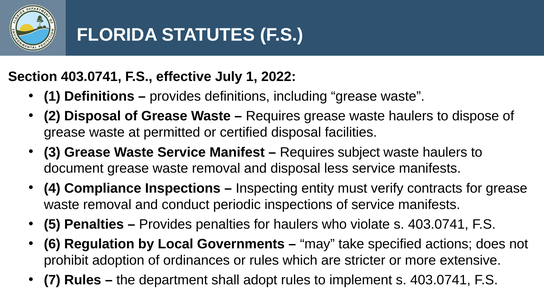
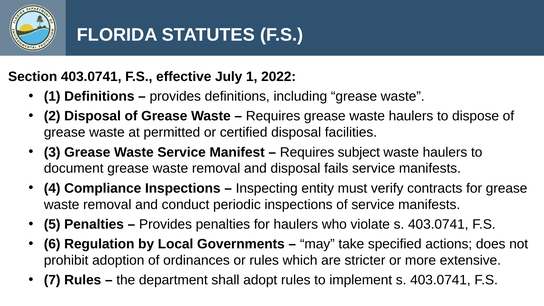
less: less -> fails (336, 169)
